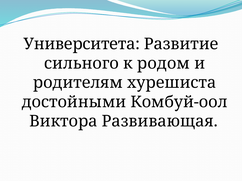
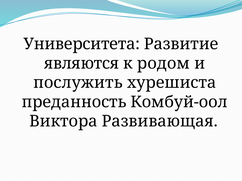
сильного: сильного -> являются (82, 63)
родителям: родителям -> послужить (78, 83)
достойными: достойными -> преданность (74, 102)
